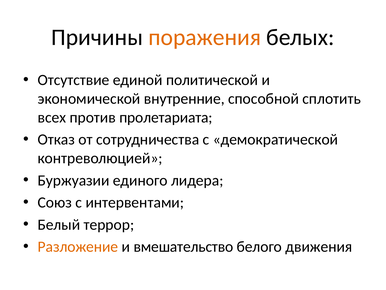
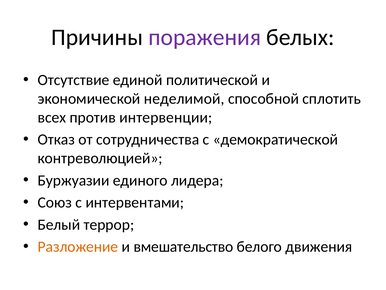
поражения colour: orange -> purple (205, 37)
внутренние: внутренние -> неделимой (184, 99)
пролетариата: пролетариата -> интервенции (166, 117)
